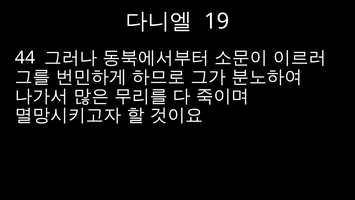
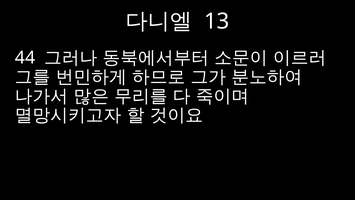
19: 19 -> 13 (217, 21)
